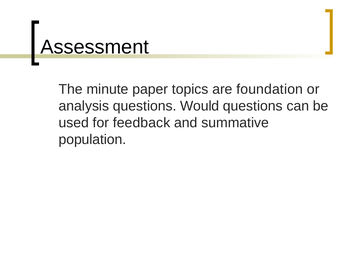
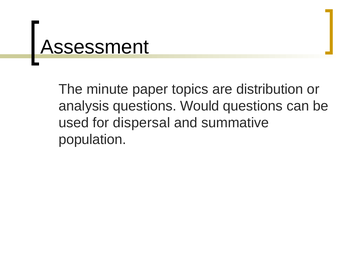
foundation: foundation -> distribution (270, 89)
feedback: feedback -> dispersal (142, 123)
